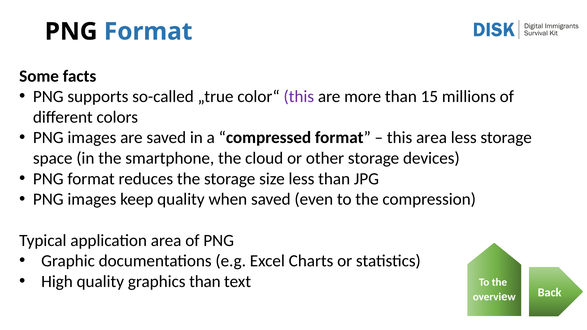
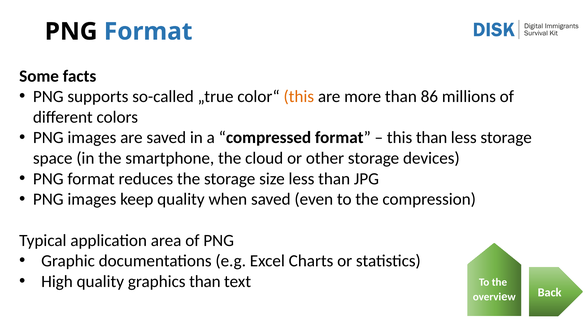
this colour: purple -> orange (299, 97)
15: 15 -> 86 (429, 97)
this area: area -> than (432, 138)
